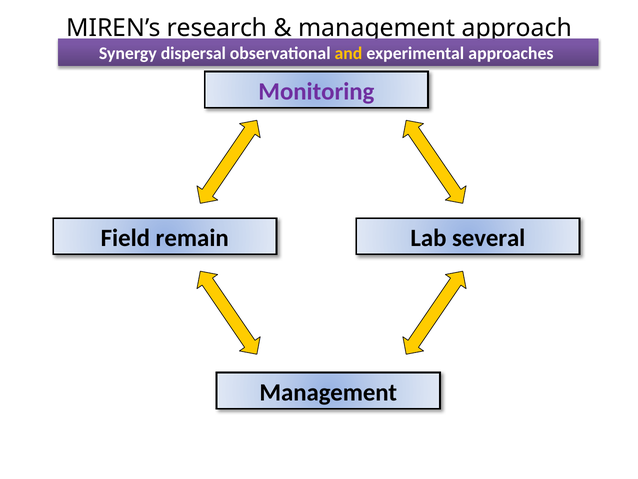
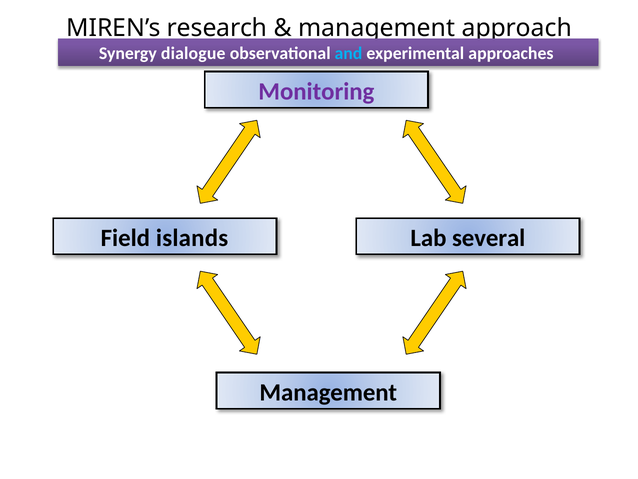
dispersal: dispersal -> dialogue (193, 53)
and colour: yellow -> light blue (348, 53)
remain: remain -> islands (192, 238)
